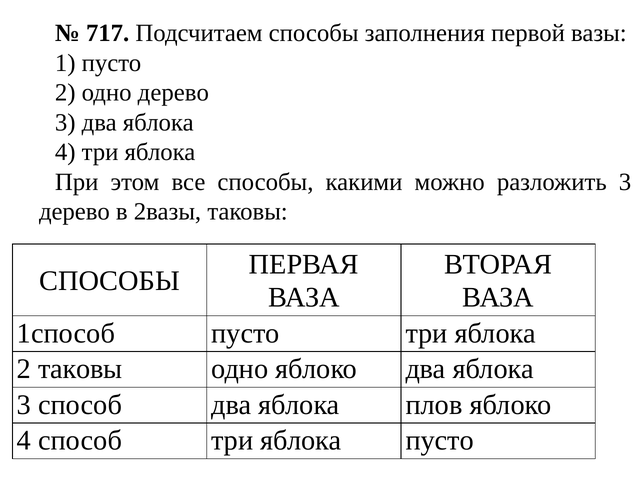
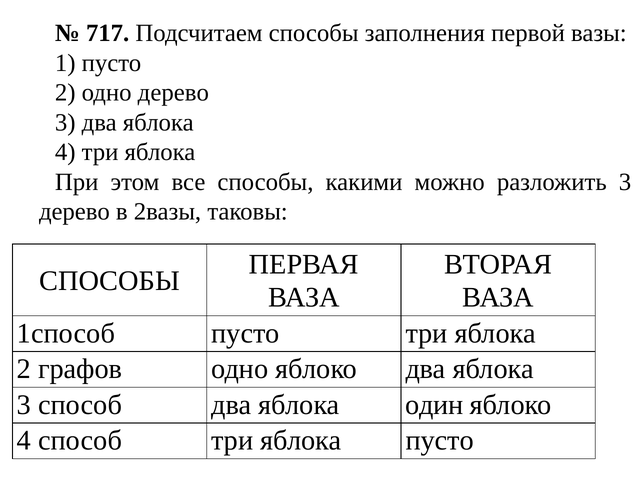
2 таковы: таковы -> графов (80, 369)
плов: плов -> один (434, 405)
